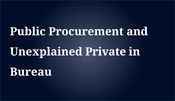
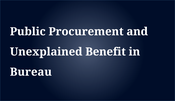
Private: Private -> Benefit (106, 52)
